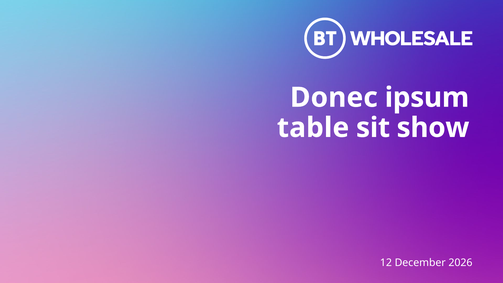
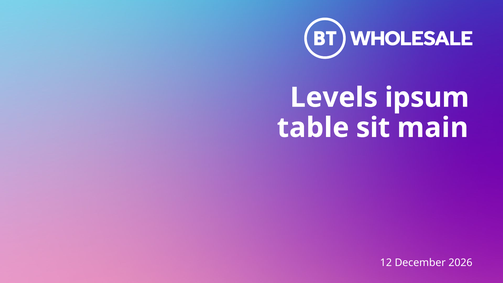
Donec: Donec -> Levels (334, 98)
show: show -> main (433, 128)
